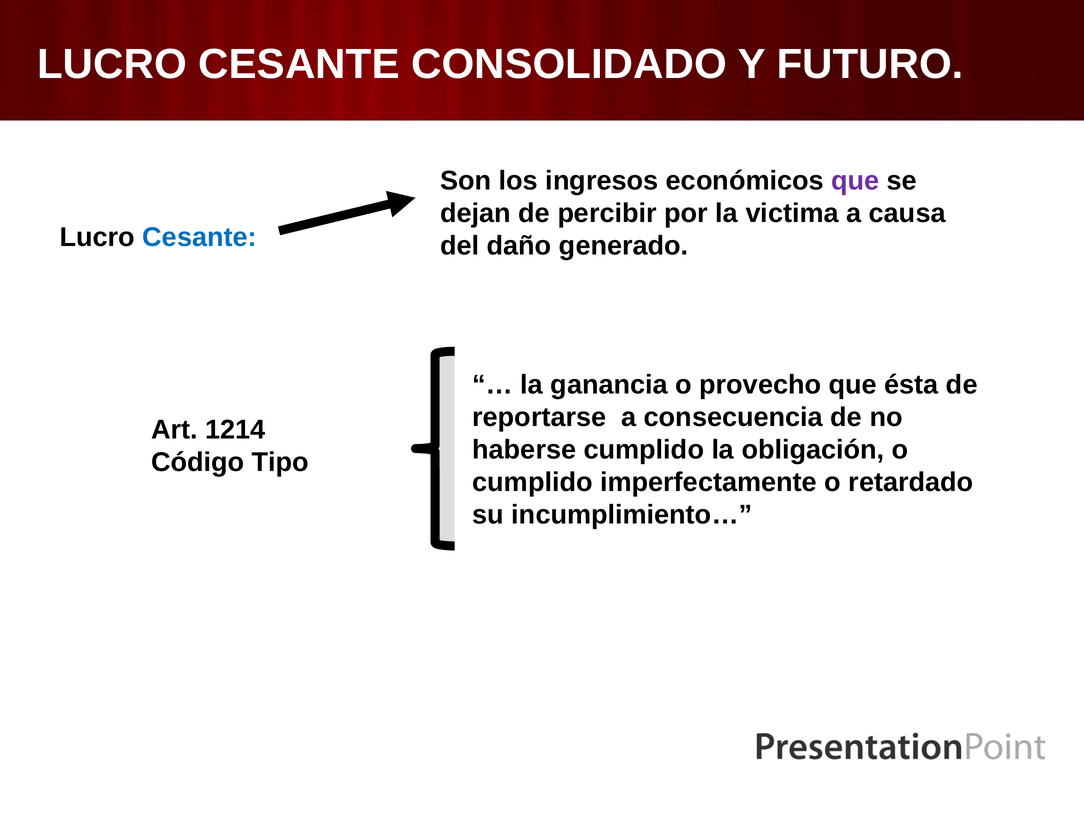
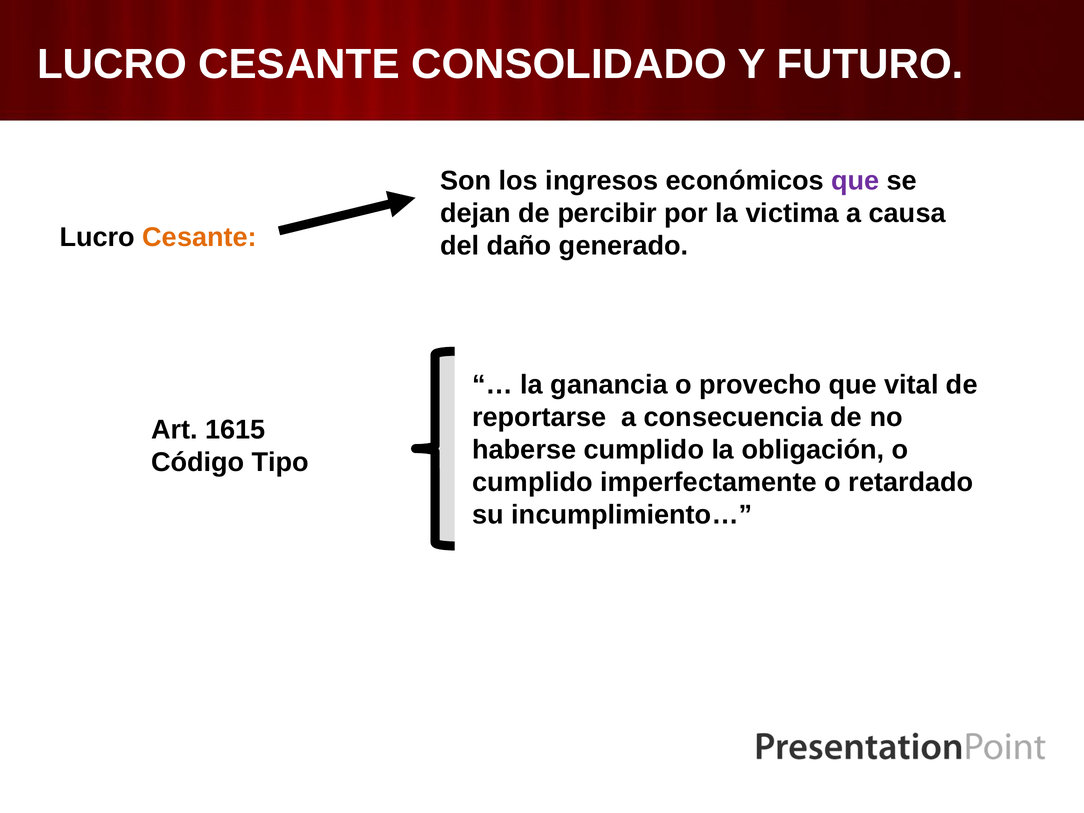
Cesante colour: blue -> orange (200, 237)
ésta: ésta -> vital (911, 385)
1214: 1214 -> 1615 (235, 430)
